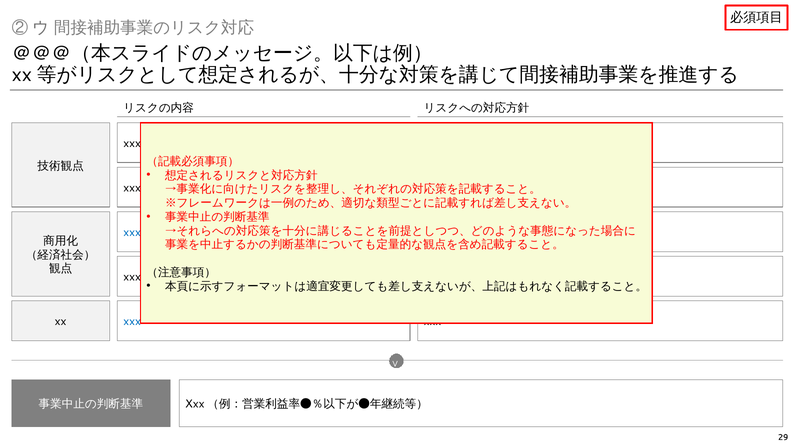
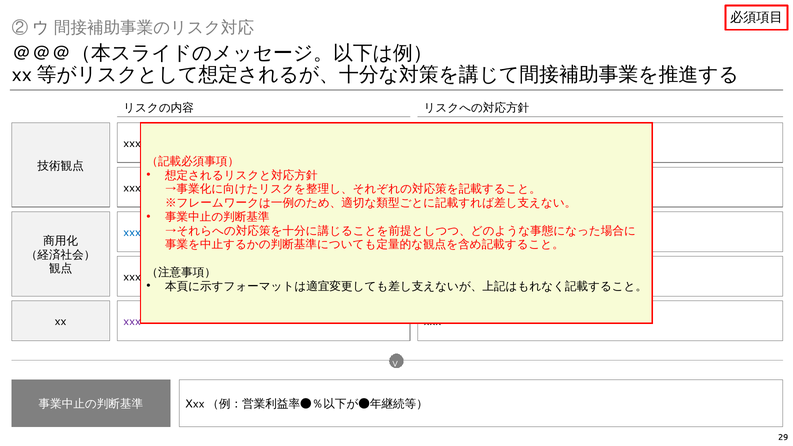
xxx colour: blue -> purple (132, 322)
